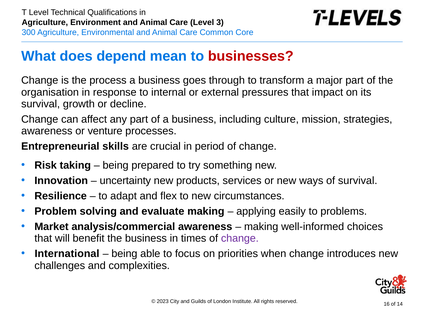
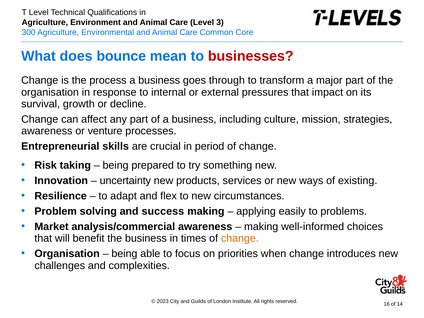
depend: depend -> bounce (121, 56)
of survival: survival -> existing (358, 181)
evaluate: evaluate -> success (163, 211)
change colour: purple -> orange (240, 238)
International: International -> Organisation (67, 254)
